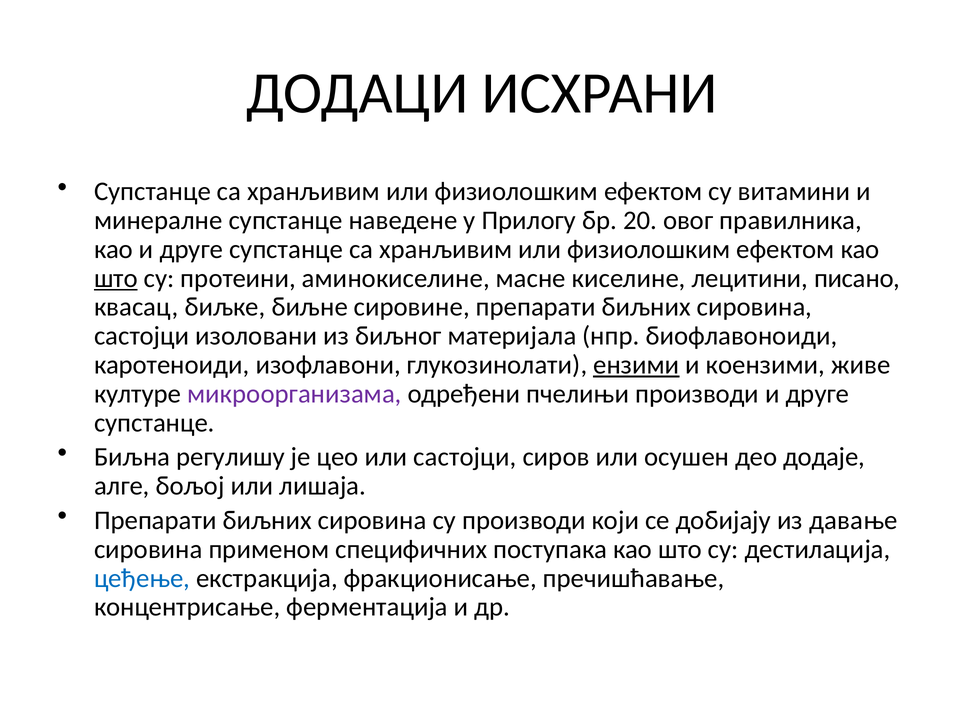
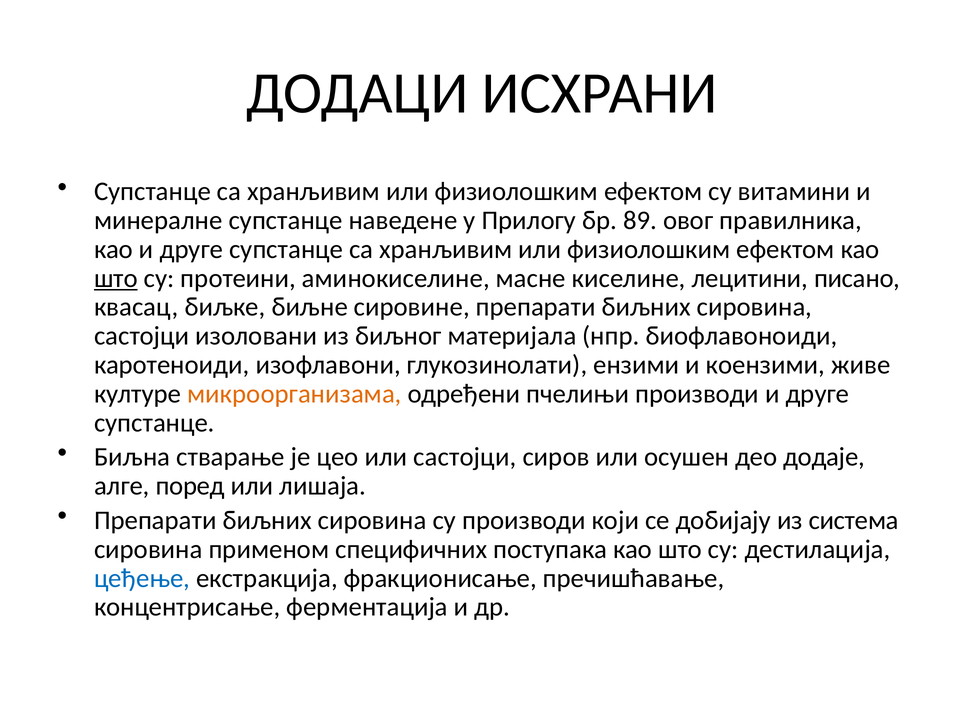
20: 20 -> 89 (640, 220)
ензими underline: present -> none (636, 365)
микроорганизама colour: purple -> orange (294, 394)
регулишу: регулишу -> ствaрaње (230, 457)
бољој: бољој -> поред (190, 486)
давање: давање -> система (854, 520)
